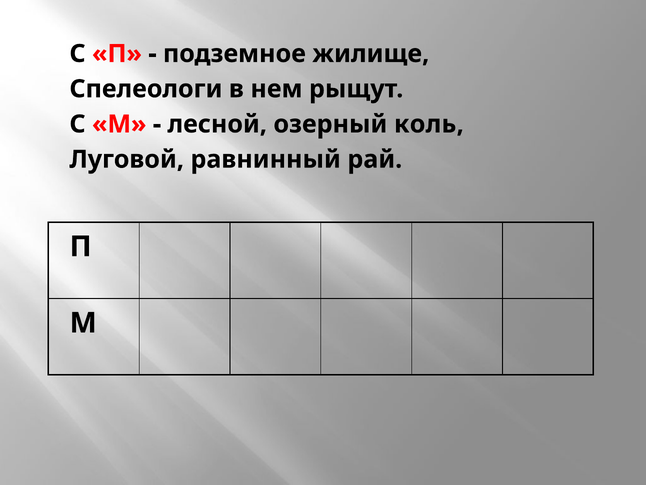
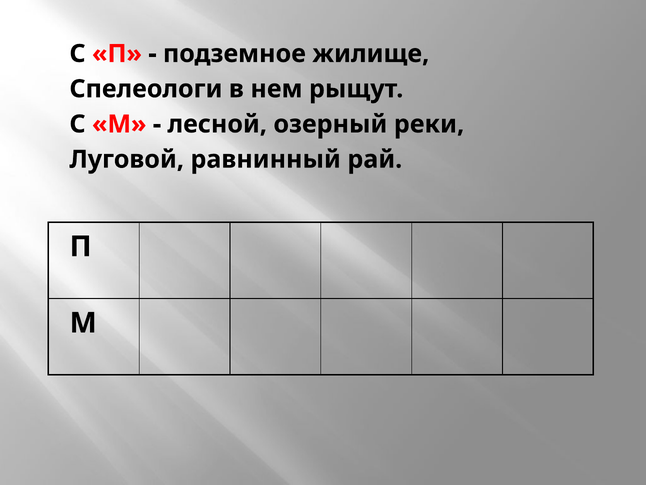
коль: коль -> реки (429, 124)
